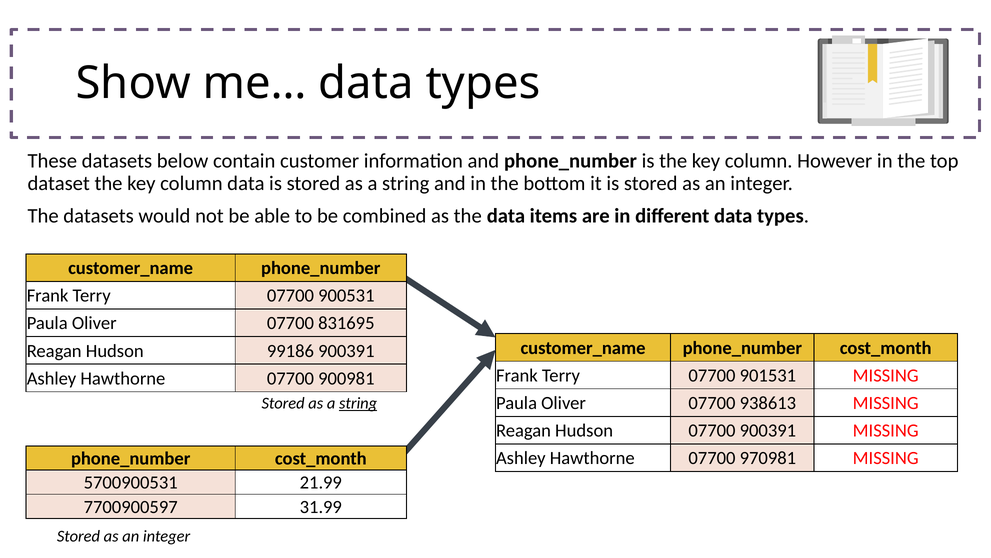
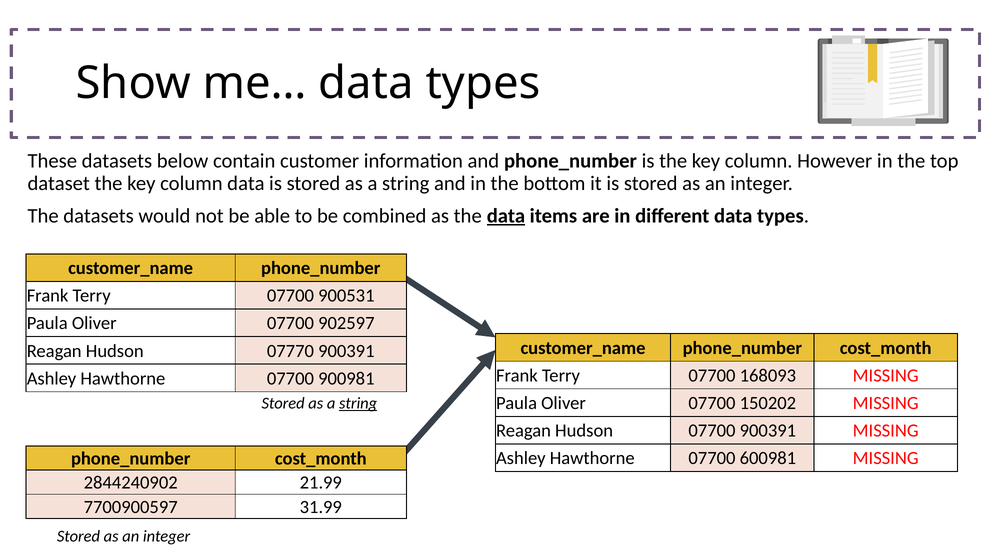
data underline: none -> present (506, 216)
831695: 831695 -> 902597 (346, 323)
99186: 99186 -> 07770 (290, 351)
901531: 901531 -> 168093 (768, 375)
938613: 938613 -> 150202 (768, 403)
970981: 970981 -> 600981 (768, 458)
5700900531: 5700900531 -> 2844240902 (131, 482)
